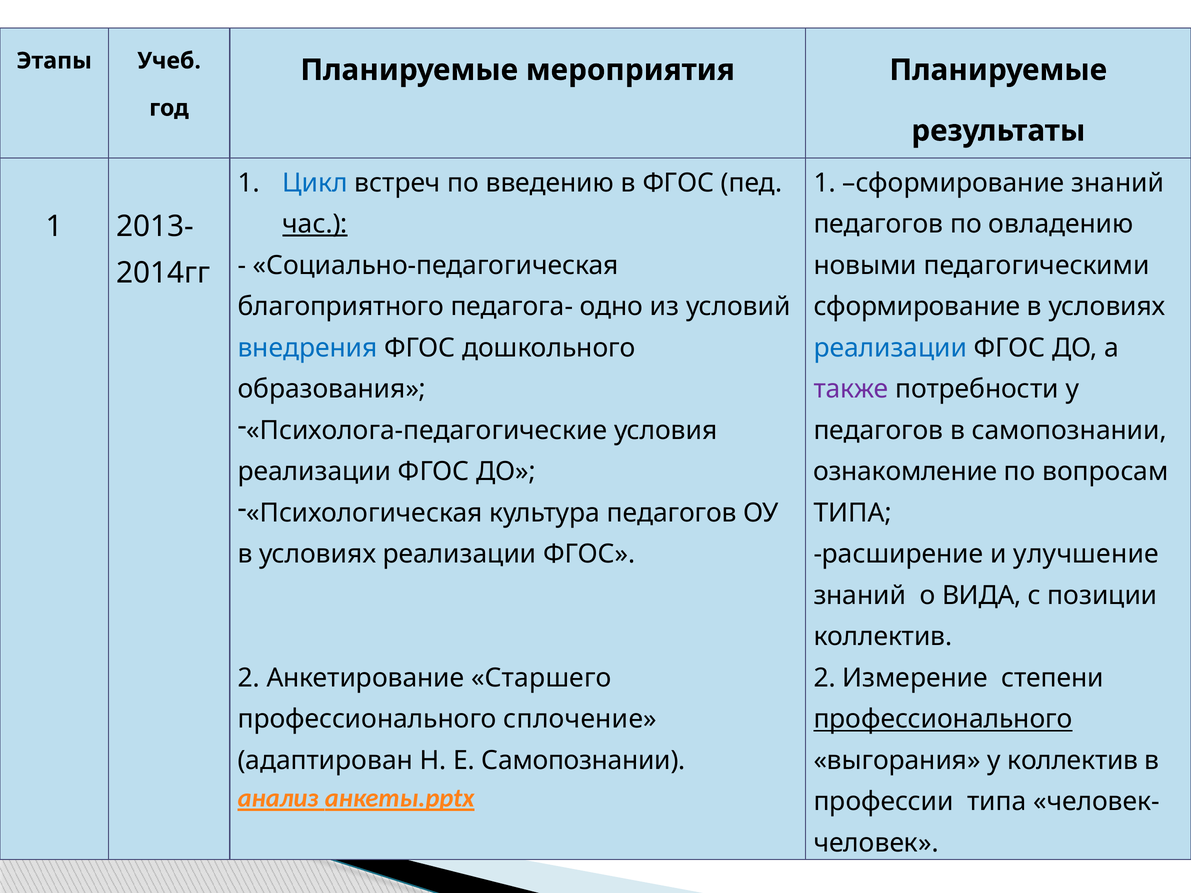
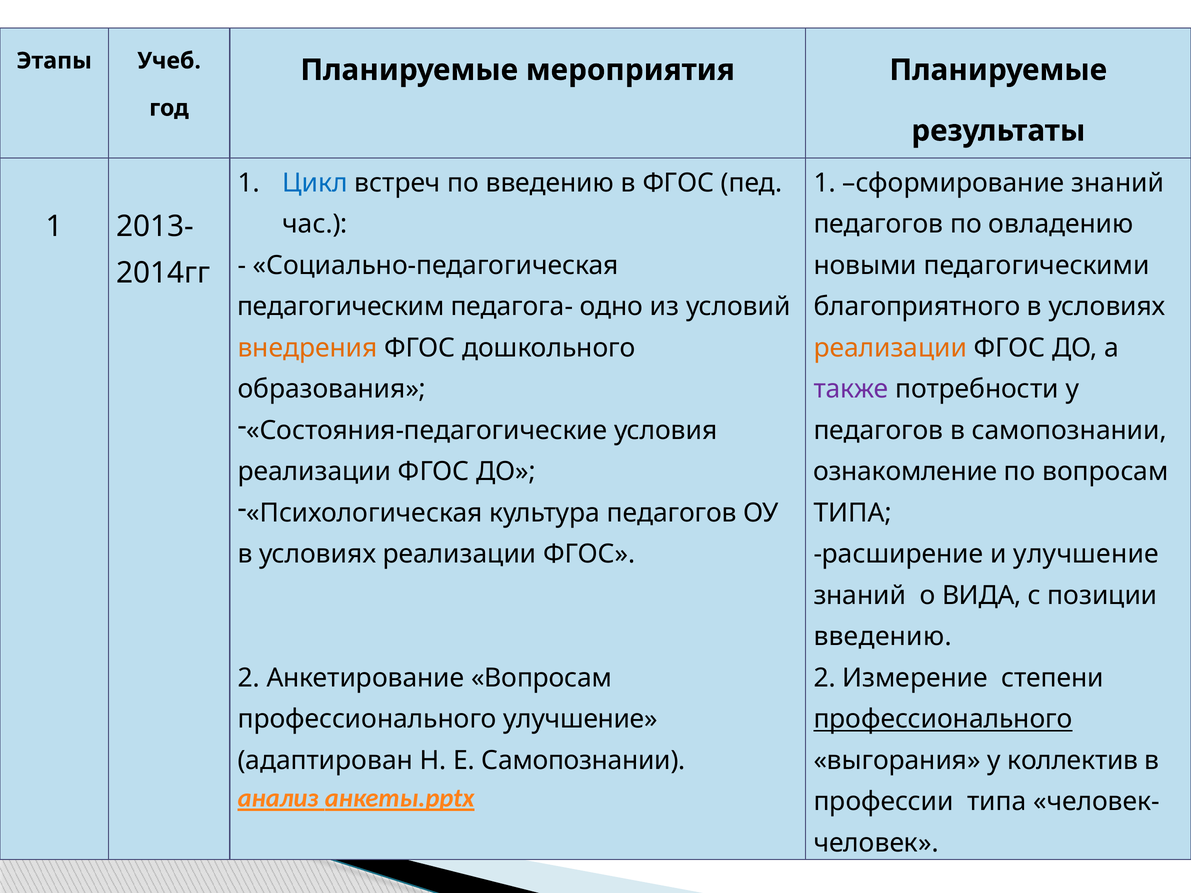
час underline: present -> none (315, 224)
благоприятного: благоприятного -> педагогическим (341, 307)
сформирование: сформирование -> благоприятного (917, 307)
внедрения colour: blue -> orange (307, 348)
реализации colour: blue -> orange (890, 348)
Психолога-педагогические: Психолога-педагогические -> Состояния-педагогические (427, 431)
коллектив: коллектив -> введению (883, 637)
Анкетирование Старшего: Старшего -> Вопросам (542, 678)
профессионального сплочение: сплочение -> улучшение (580, 719)
